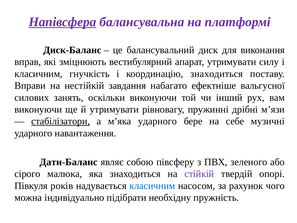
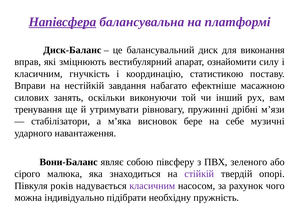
апарат утримувати: утримувати -> ознайомити (232, 62)
координацію знаходиться: знаходиться -> статистикою (217, 74)
вальгусної: вальгусної -> масажною (263, 86)
виконуючи: виконуючи -> тренування (38, 109)
стабілізатори underline: present -> none (61, 121)
м’яка ударного: ударного -> висновок (158, 121)
Дати-Баланс: Дати-Баланс -> Вони-Баланс (69, 162)
класичним colour: blue -> purple (152, 186)
